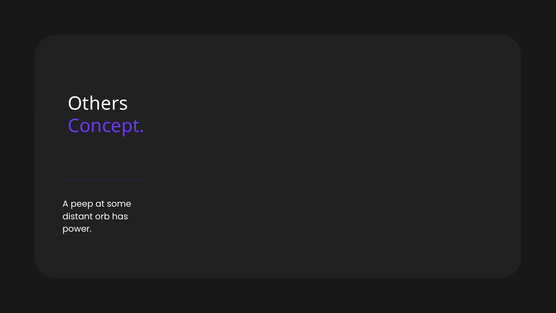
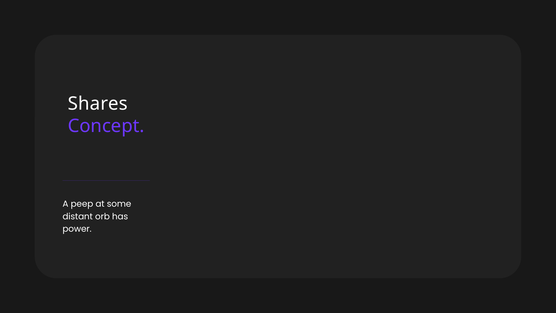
Others: Others -> Shares (98, 104)
